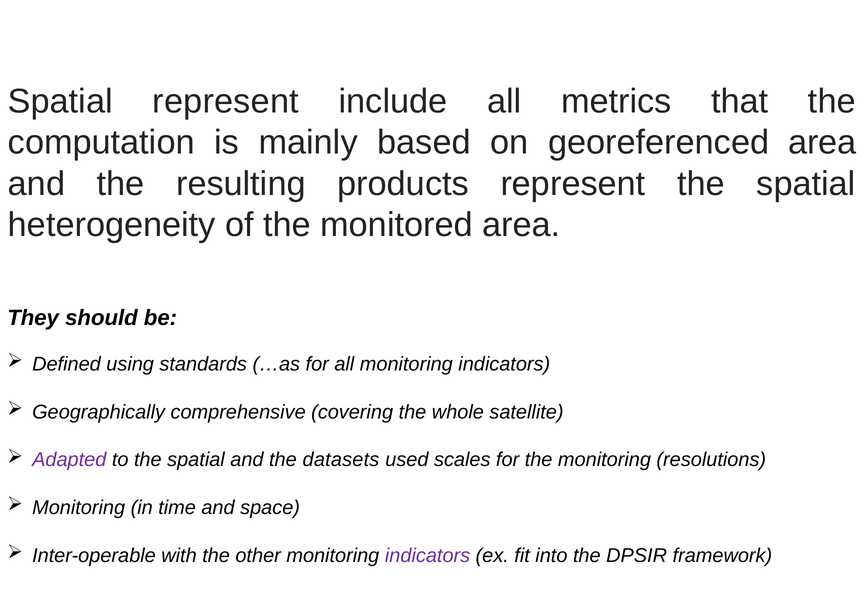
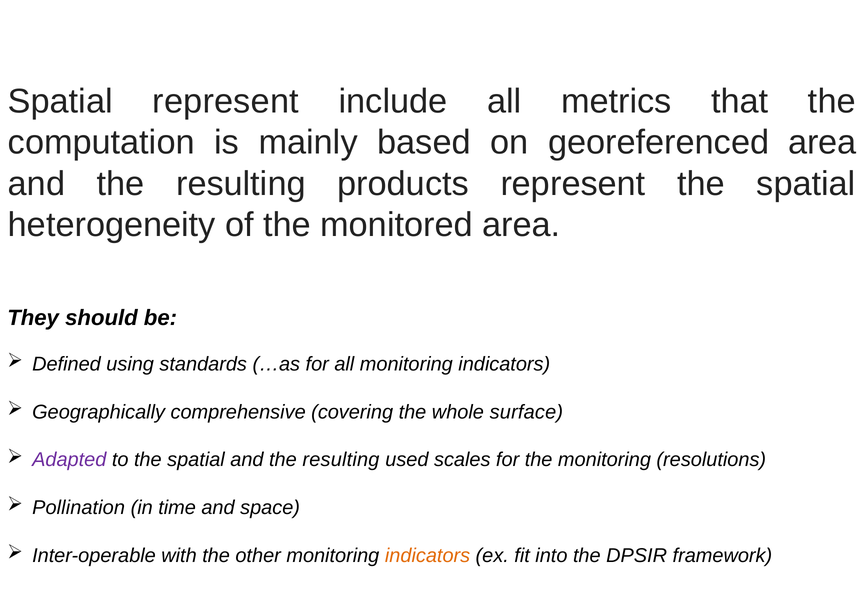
satellite: satellite -> surface (526, 412)
spatial and the datasets: datasets -> resulting (341, 460)
Monitoring: Monitoring -> Pollination (79, 508)
indicators colour: purple -> orange (428, 556)
